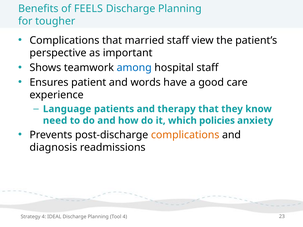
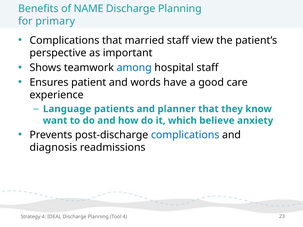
FEELS: FEELS -> NAME (89, 9)
tougher: tougher -> primary (55, 21)
therapy: therapy -> planner (177, 109)
need: need -> want (55, 121)
policies: policies -> believe (217, 121)
complications colour: orange -> blue (185, 135)
